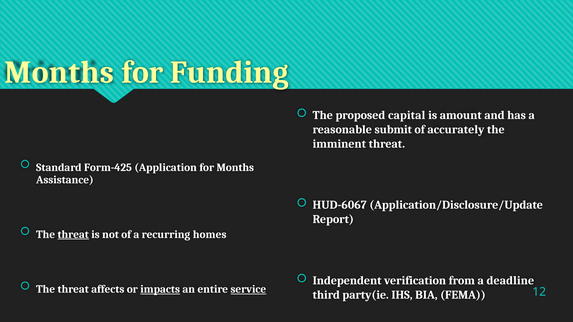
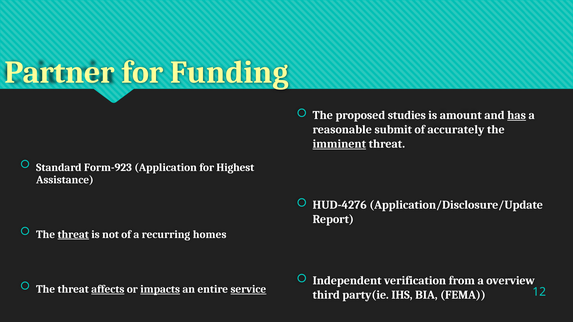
Months: Months -> Partner (59, 72)
capital: capital -> studies (407, 115)
has underline: none -> present (517, 115)
imminent underline: none -> present (339, 144)
Form-425: Form-425 -> Form-923 (108, 168)
for Months: Months -> Highest (235, 168)
HUD-6067: HUD-6067 -> HUD-4276 (340, 205)
deadline: deadline -> overview (511, 281)
affects underline: none -> present (108, 289)
